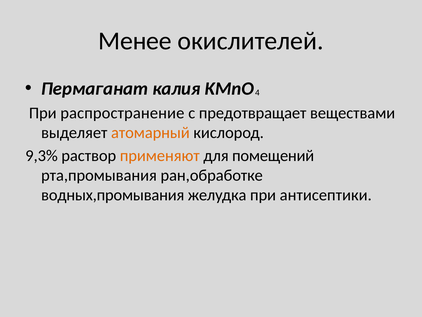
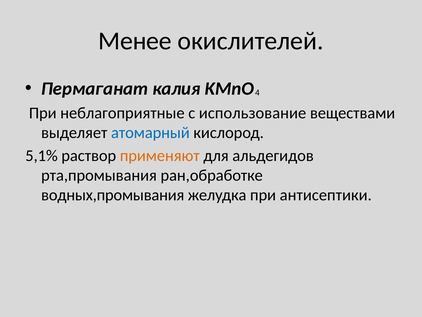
распространение: распространение -> неблагоприятные (122, 113)
предотвращает: предотвращает -> использование (253, 113)
атомарный colour: orange -> blue (150, 132)
9,3%: 9,3% -> 5,1% (42, 155)
помещений: помещений -> альдегидов (273, 155)
